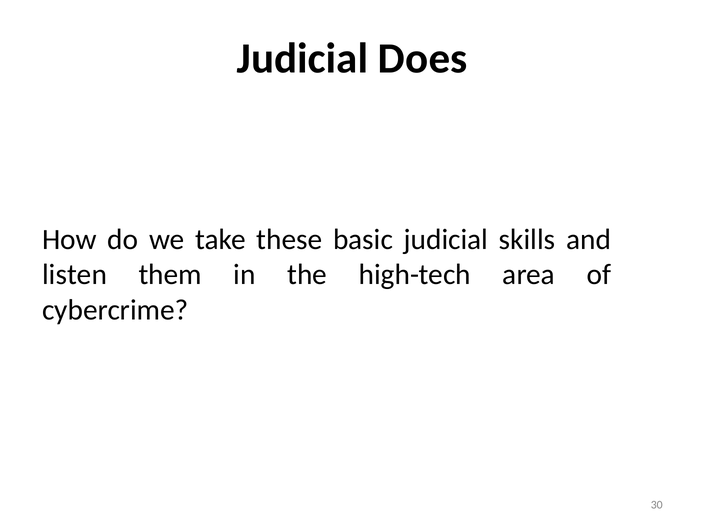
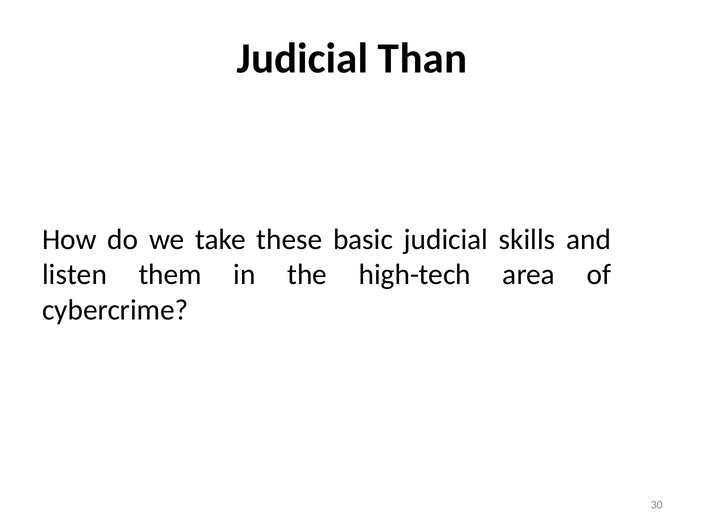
Does: Does -> Than (423, 59)
